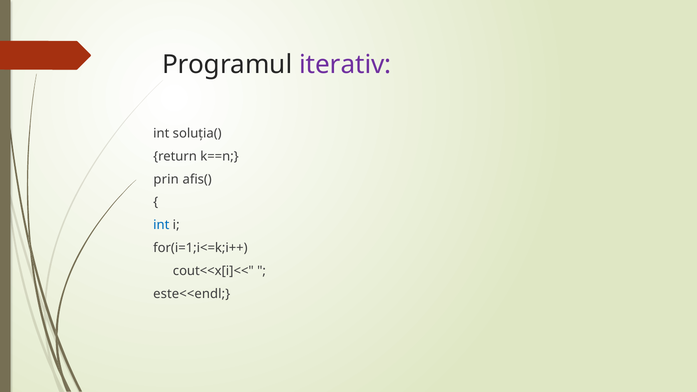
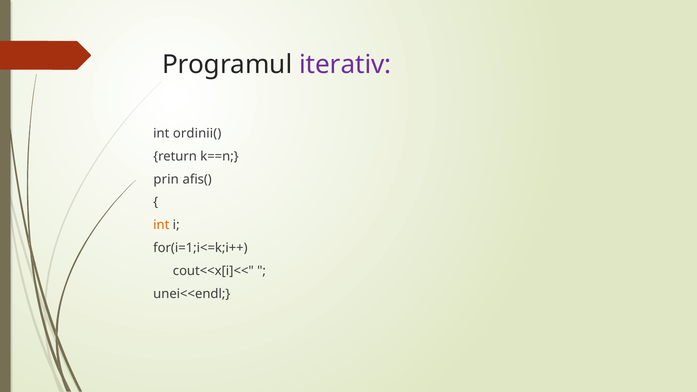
soluţia(: soluţia( -> ordinii( (197, 133)
int colour: blue -> orange (161, 225)
este<<endl: este<<endl -> unei<<endl (192, 294)
